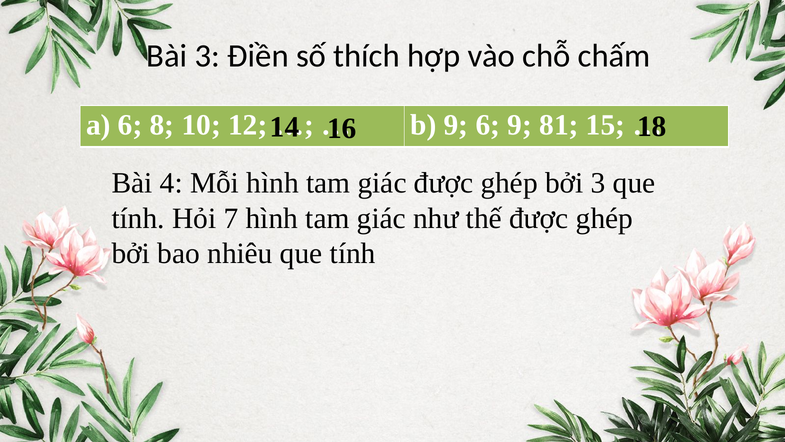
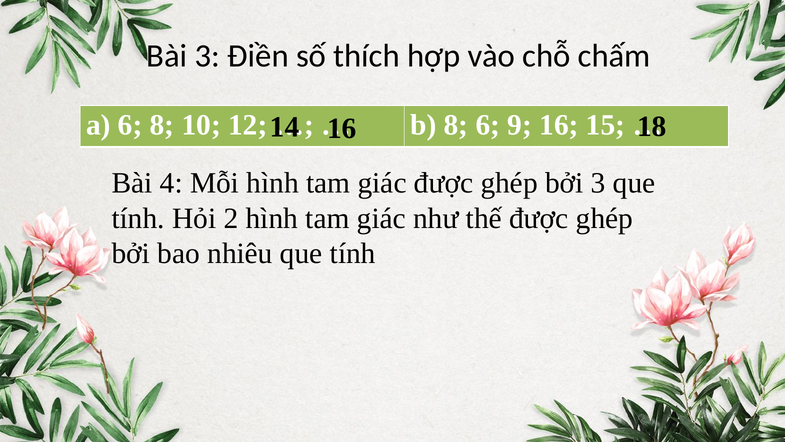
b 9: 9 -> 8 (456, 125)
9 81: 81 -> 16 (559, 125)
7: 7 -> 2 (231, 218)
